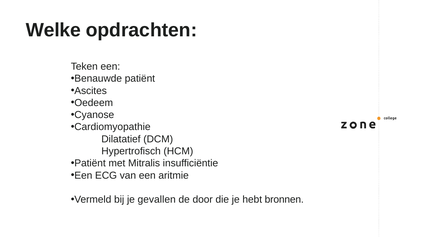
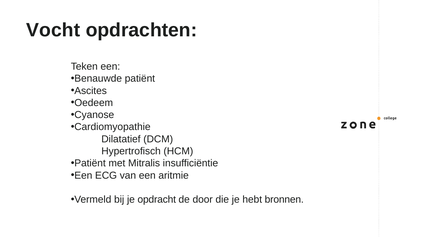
Welke: Welke -> Vocht (53, 30)
gevallen: gevallen -> opdracht (157, 199)
